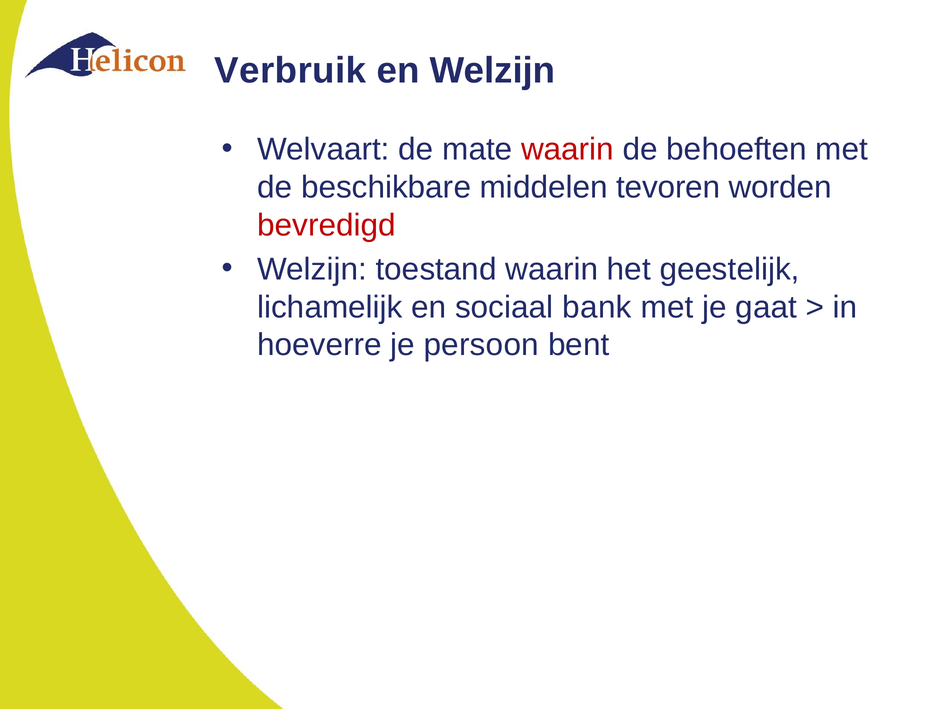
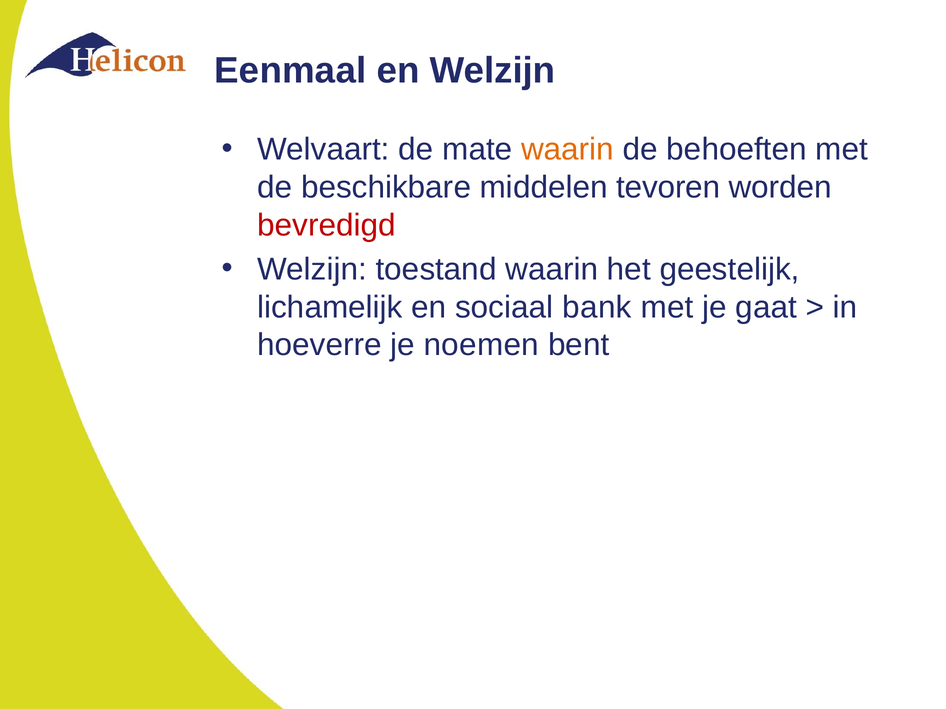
Verbruik: Verbruik -> Eenmaal (290, 70)
waarin colour: red -> orange (567, 150)
persoon: persoon -> noemen (481, 345)
